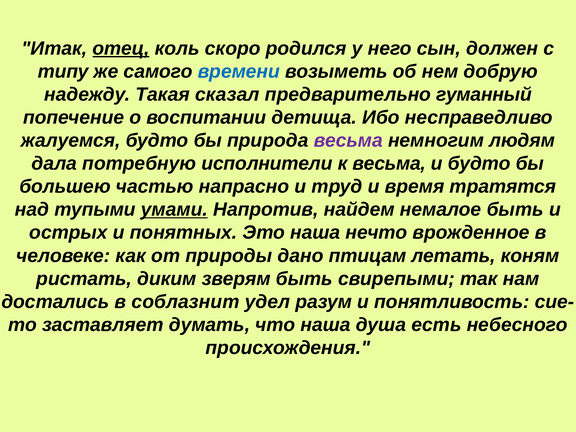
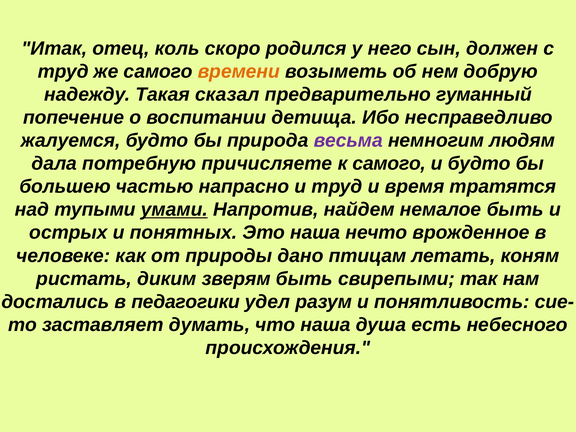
отец underline: present -> none (121, 48)
типу: типу -> труд (63, 71)
времени colour: blue -> orange (239, 71)
исполнители: исполнители -> причисляете (267, 164)
к весьма: весьма -> самого (389, 164)
соблазнит: соблазнит -> педагогики (186, 302)
